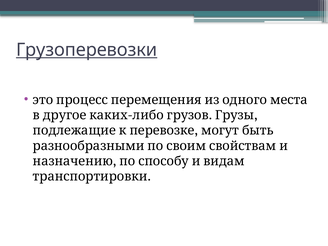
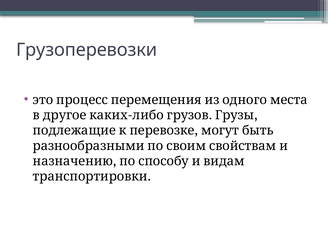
Грузоперевозки underline: present -> none (87, 50)
